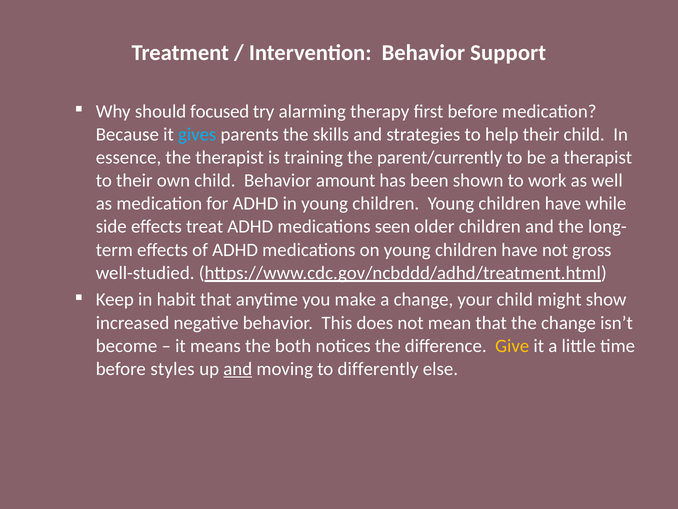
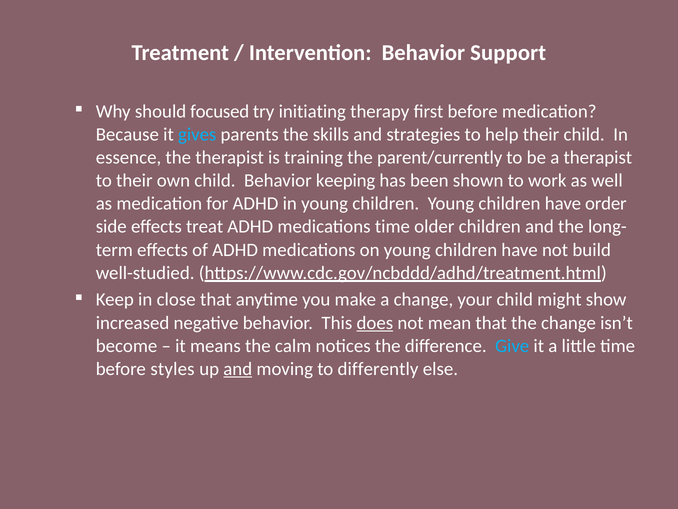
alarming: alarming -> initiating (312, 111)
amount: amount -> keeping (346, 180)
while: while -> order (606, 203)
medications seen: seen -> time (392, 226)
gross: gross -> build (592, 250)
habit: habit -> close (176, 299)
does underline: none -> present (375, 323)
both: both -> calm (293, 346)
Give colour: yellow -> light blue (512, 346)
